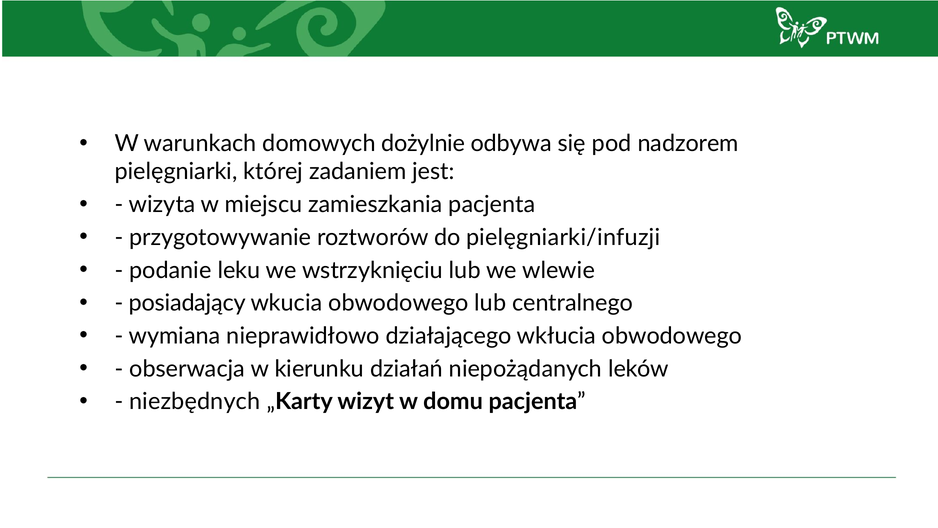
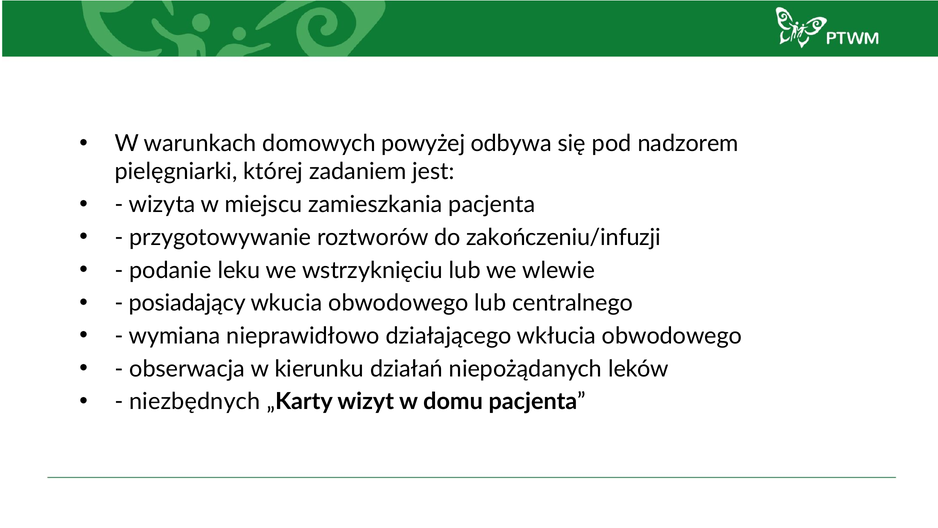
dożylnie: dożylnie -> powyżej (423, 143)
pielęgniarki/infuzji: pielęgniarki/infuzji -> zakończeniu/infuzji (563, 237)
